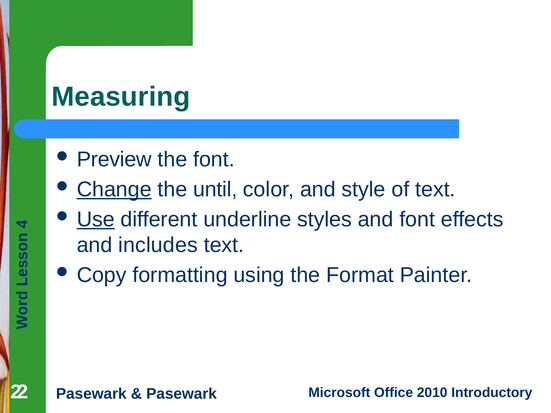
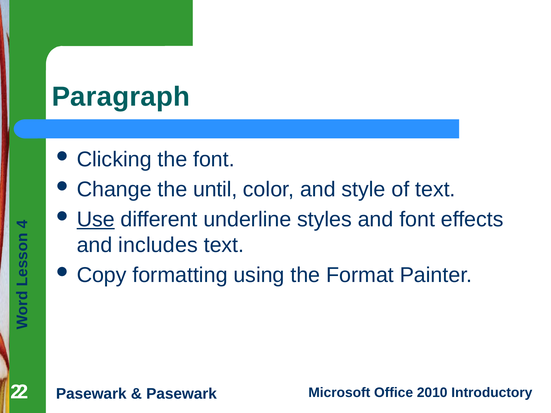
Measuring: Measuring -> Paragraph (121, 97)
Preview: Preview -> Clicking (114, 159)
Change underline: present -> none (114, 189)
